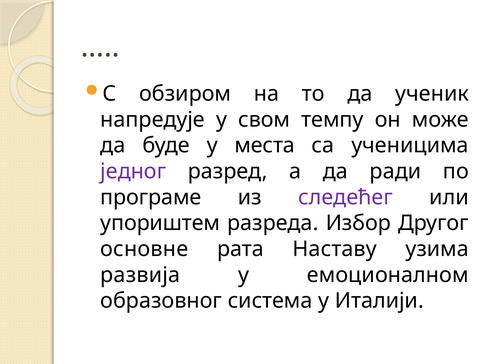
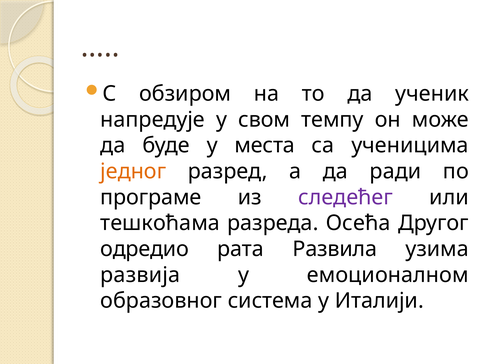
једног colour: purple -> orange (133, 171)
упориштем: упориштем -> тешкоћама (160, 223)
Избор: Избор -> Осећа (358, 223)
основне: основне -> одредио (145, 249)
Наставу: Наставу -> Развила (335, 249)
